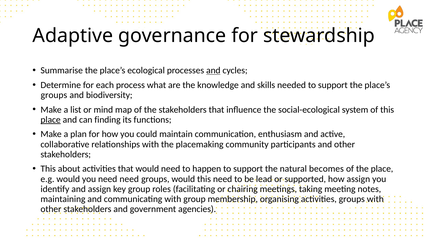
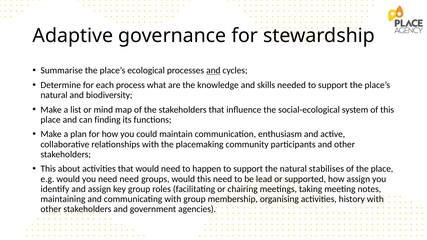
groups: groups -> natural (54, 95)
place underline: present -> none (51, 120)
becomes: becomes -> stabilises (326, 169)
activities groups: groups -> history (352, 199)
